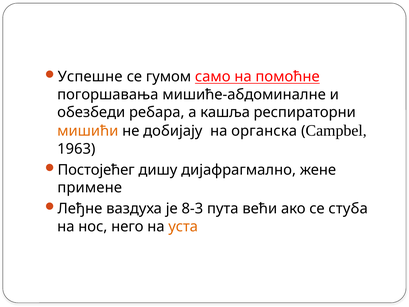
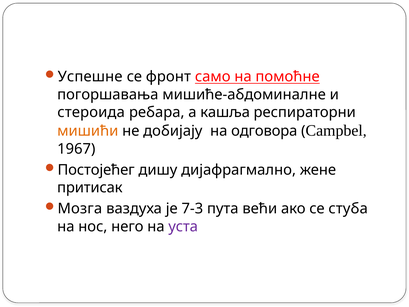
гумом: гумом -> фронт (168, 77)
обезбеди: обезбеди -> стероида (91, 112)
органска: органска -> одговора (264, 131)
1963: 1963 -> 1967 (76, 149)
примене: примене -> притисак (90, 188)
Леђне: Леђне -> Мозга (80, 209)
8-3: 8-3 -> 7-3 (192, 209)
уста colour: orange -> purple (183, 226)
